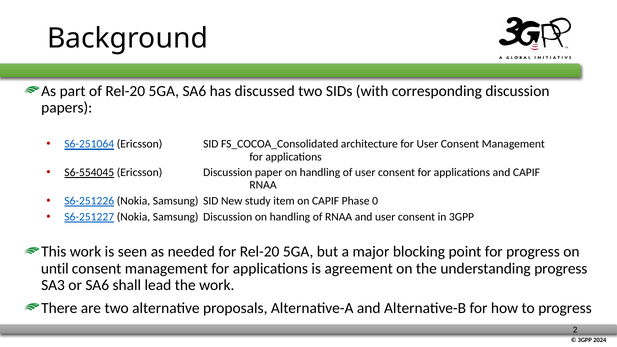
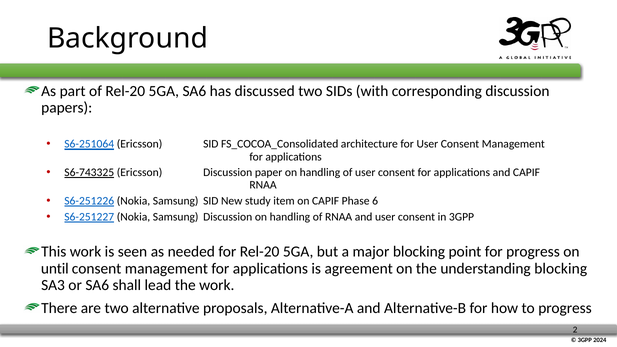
S6-554045: S6-554045 -> S6-743325 (89, 173)
0: 0 -> 6 (375, 201)
understanding progress: progress -> blocking (561, 269)
